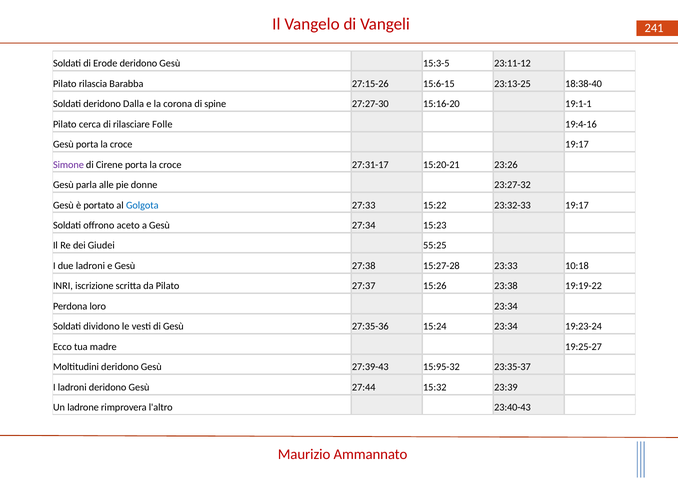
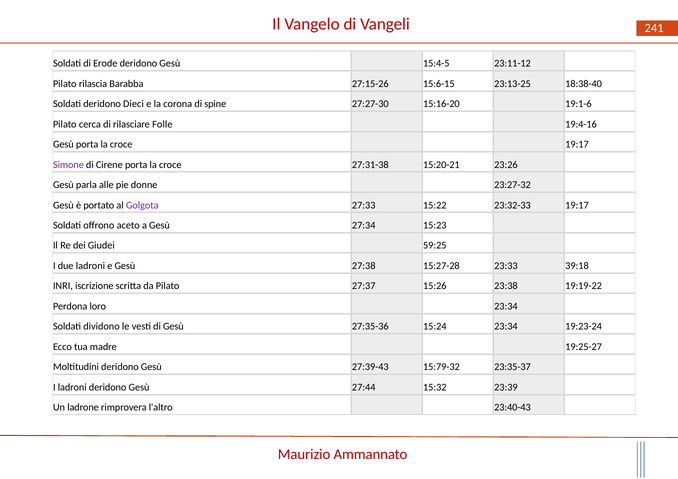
15:3-5: 15:3-5 -> 15:4-5 (436, 64)
Dalla: Dalla -> Dieci (133, 104)
19:1-1: 19:1-1 -> 19:1-6 (578, 104)
27:31-17: 27:31-17 -> 27:31-38 (370, 165)
Golgota colour: blue -> purple (142, 205)
55:25: 55:25 -> 59:25 (435, 245)
10:18: 10:18 -> 39:18 (577, 266)
15:95-32: 15:95-32 -> 15:79-32 (441, 367)
